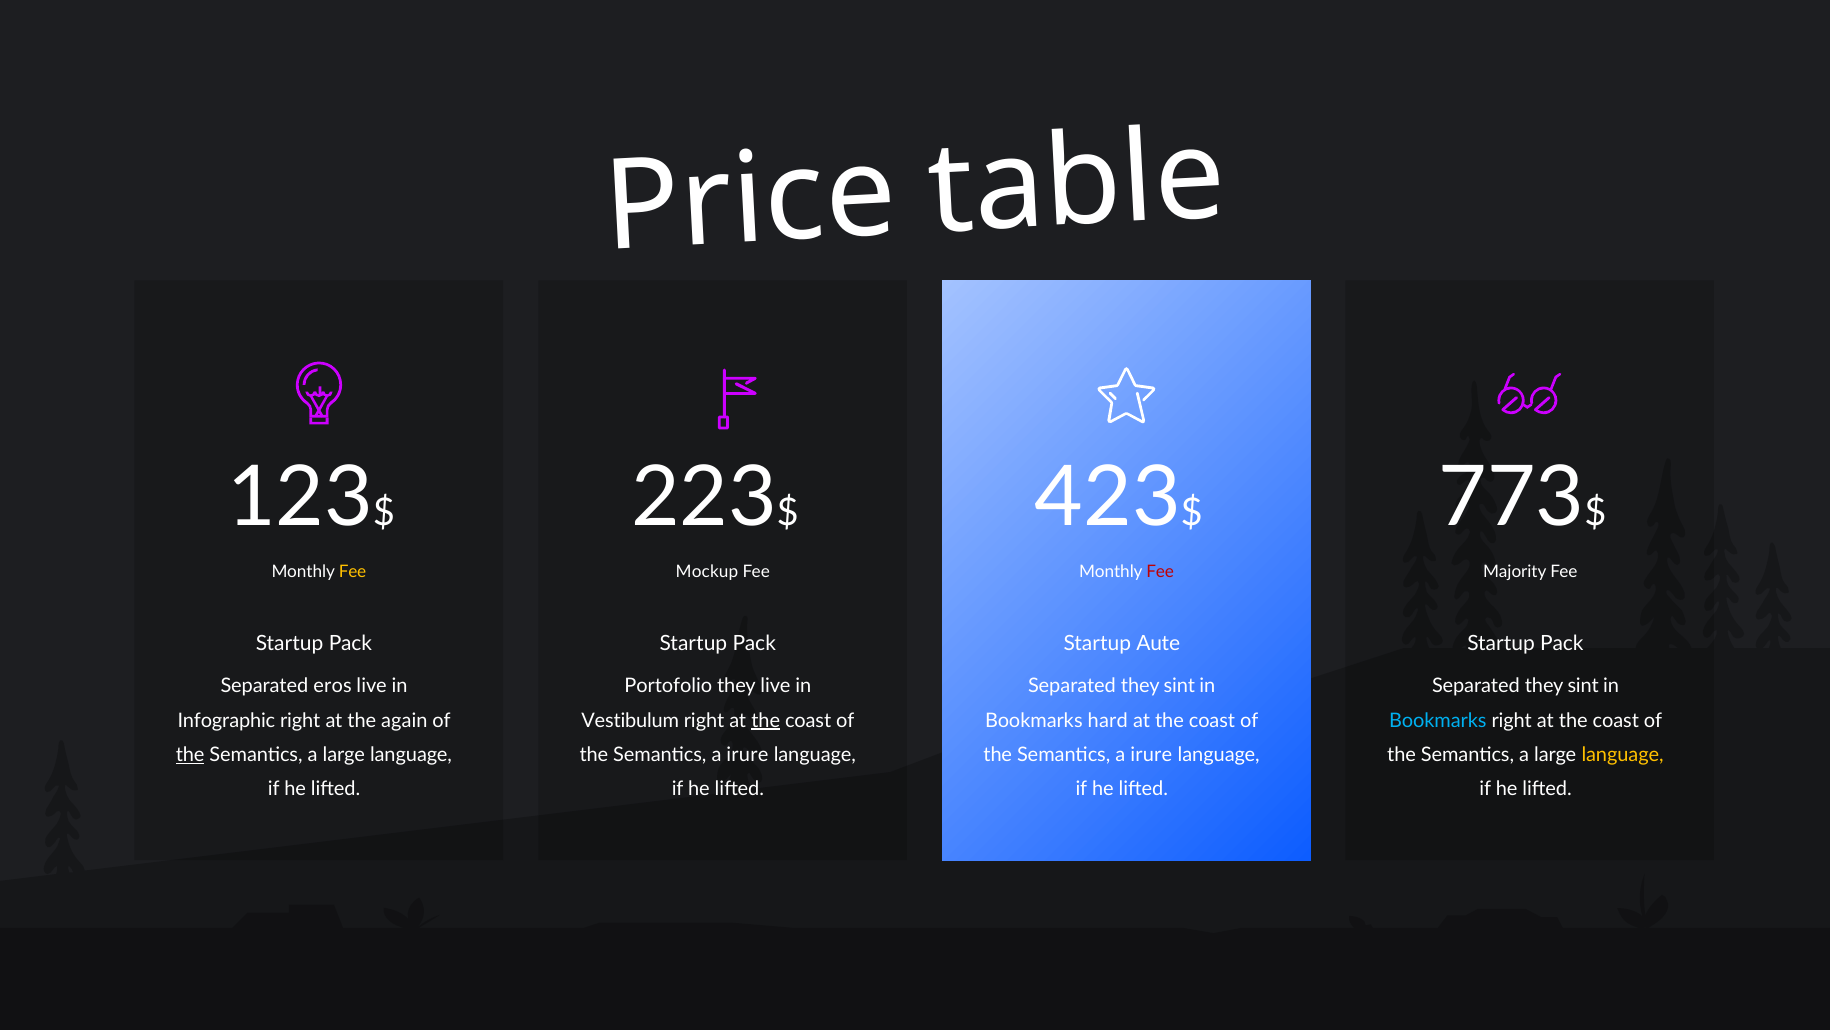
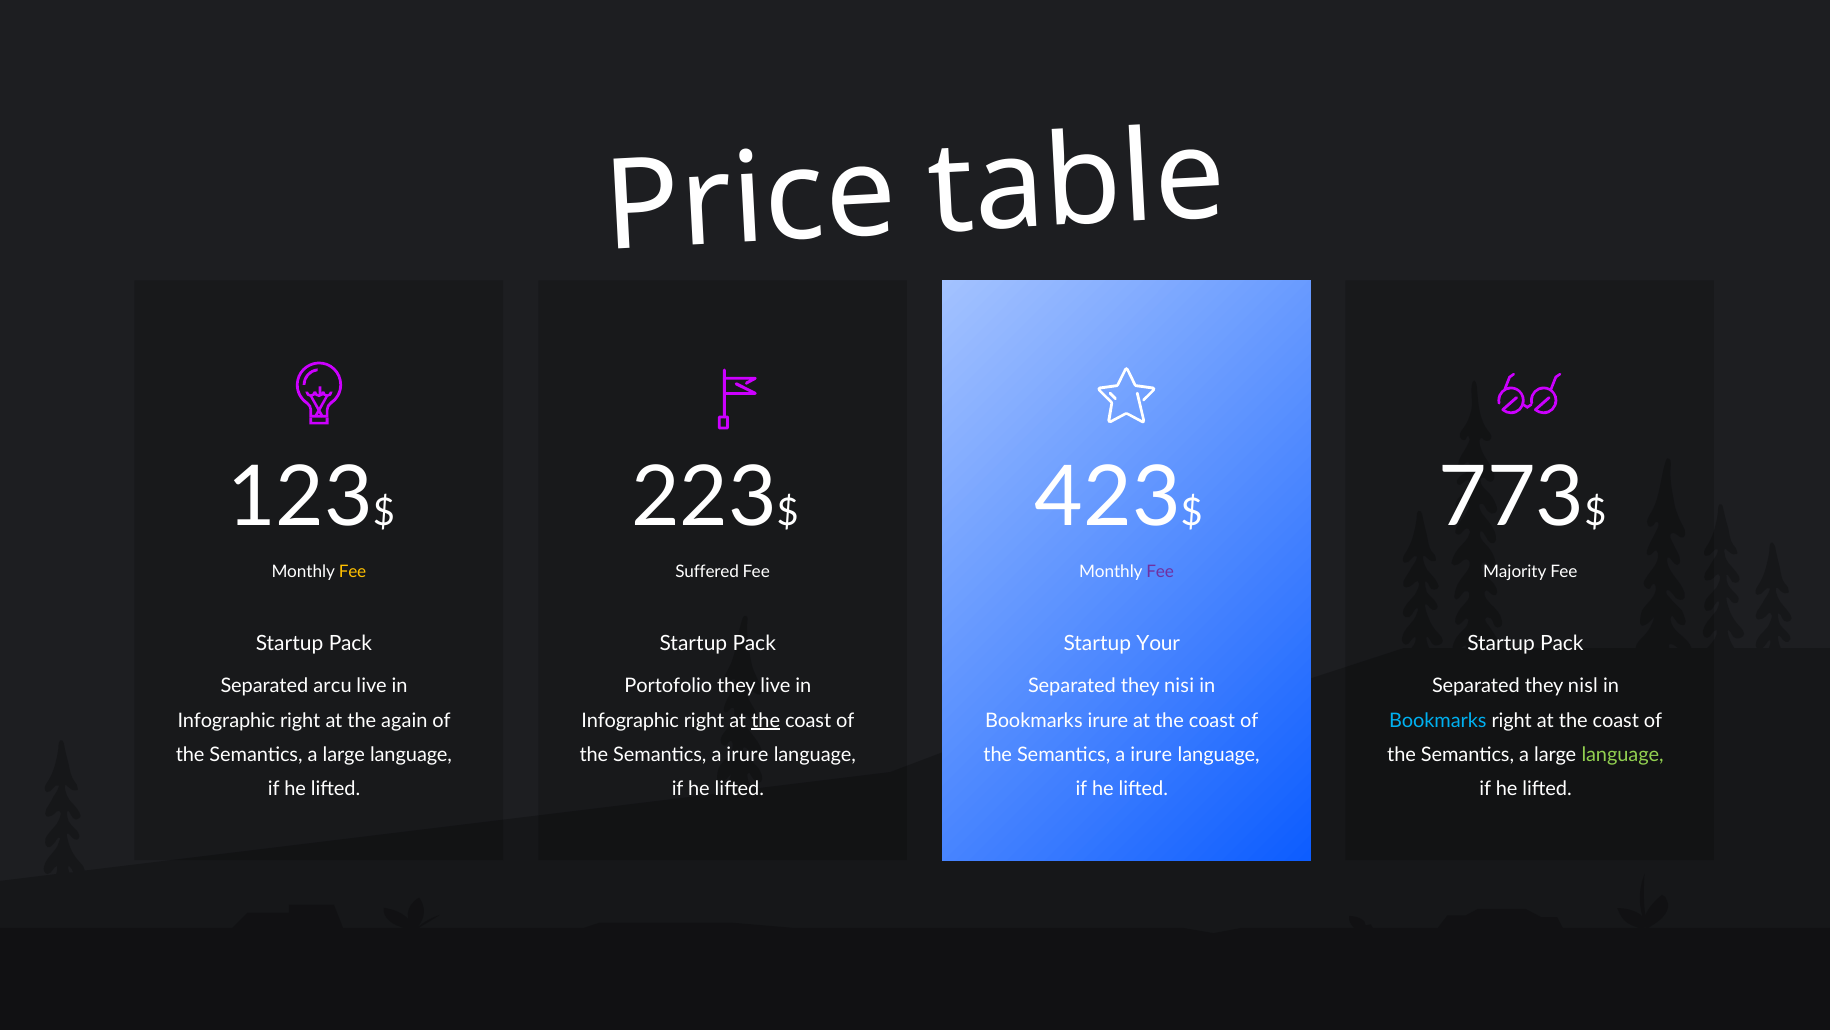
Mockup: Mockup -> Suffered (707, 572)
Fee colour: red -> purple (1160, 572)
Aute: Aute -> Your (1158, 643)
eros: eros -> arcu (333, 686)
sint: sint -> nisi (1179, 686)
sint: sint -> nisl (1583, 686)
Vestibulum: Vestibulum -> Infographic (630, 720)
Bookmarks hard: hard -> irure (1108, 720)
the underline: present -> none (190, 754)
language colour: yellow -> light green (1623, 754)
